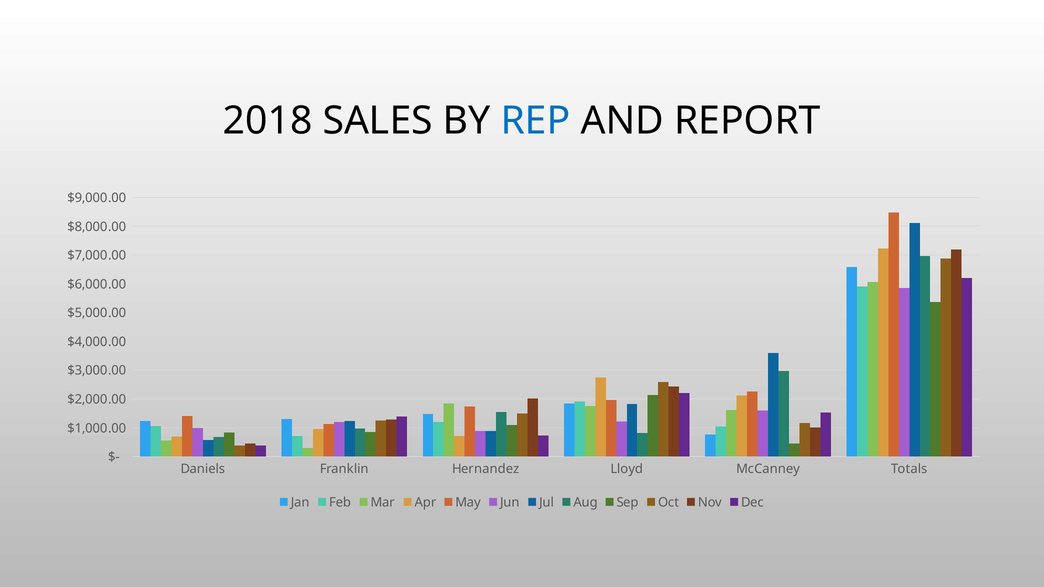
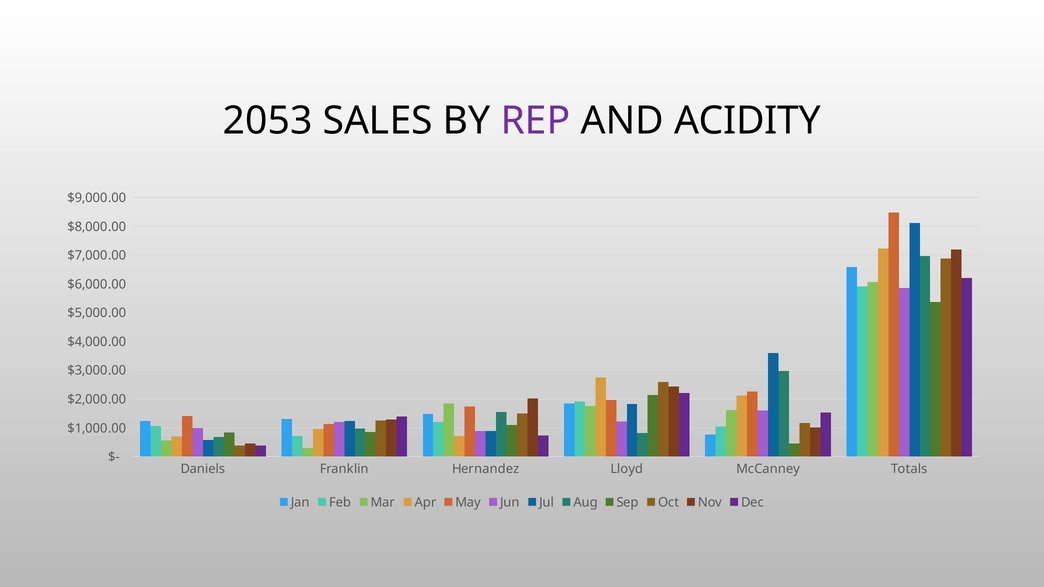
2018: 2018 -> 2053 (268, 121)
REP colour: blue -> purple (536, 121)
REPORT: REPORT -> ACIDITY (748, 121)
